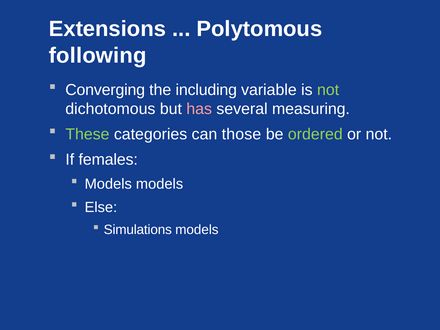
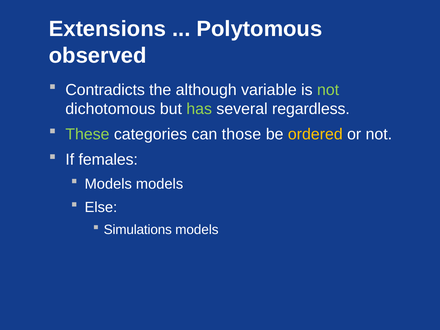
following: following -> observed (98, 55)
Converging: Converging -> Contradicts (105, 90)
including: including -> although (206, 90)
has colour: pink -> light green (199, 109)
measuring: measuring -> regardless (311, 109)
ordered colour: light green -> yellow (315, 134)
